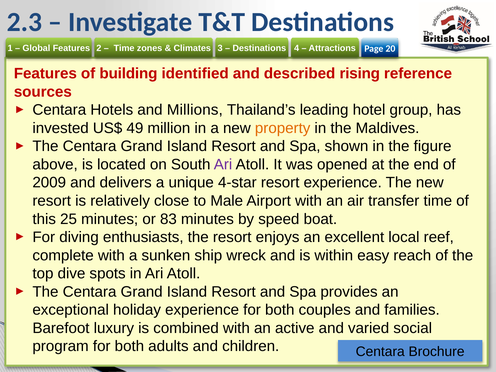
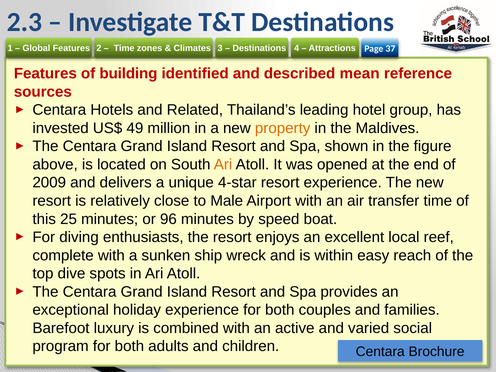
20: 20 -> 37 (390, 49)
rising: rising -> mean (360, 74)
Millions: Millions -> Related (195, 110)
Ari colour: purple -> orange (223, 164)
83: 83 -> 96 (168, 219)
